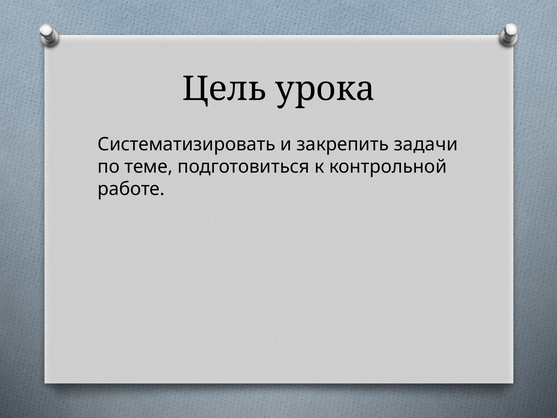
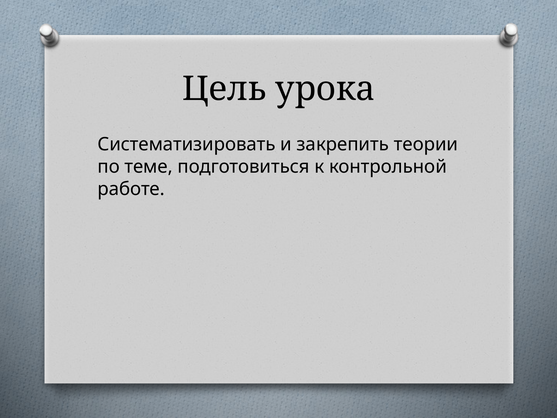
задачи: задачи -> теории (426, 144)
